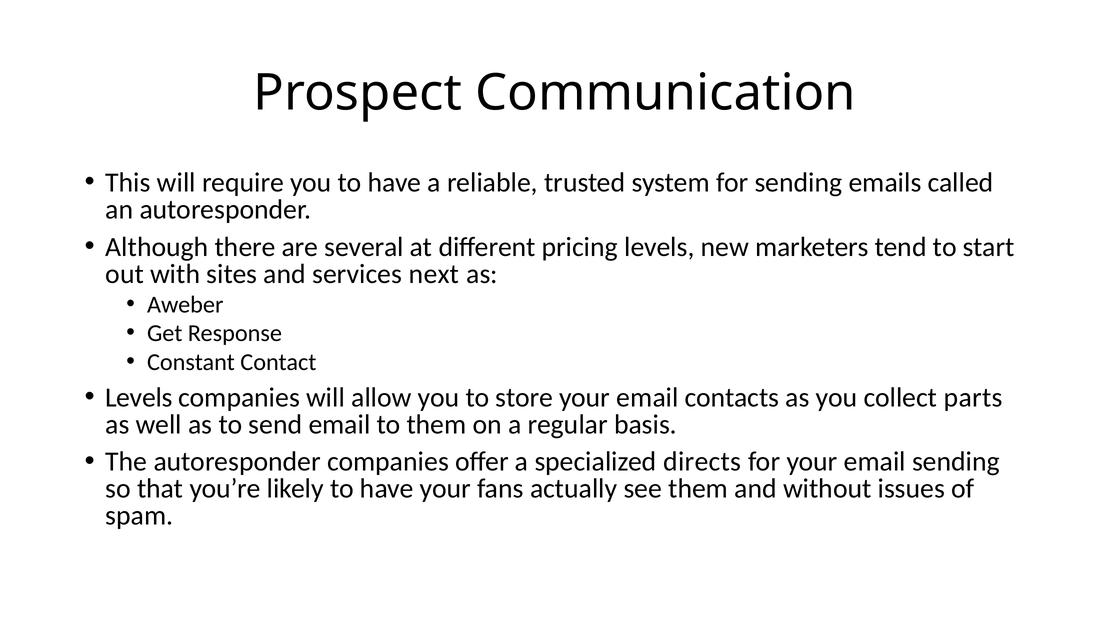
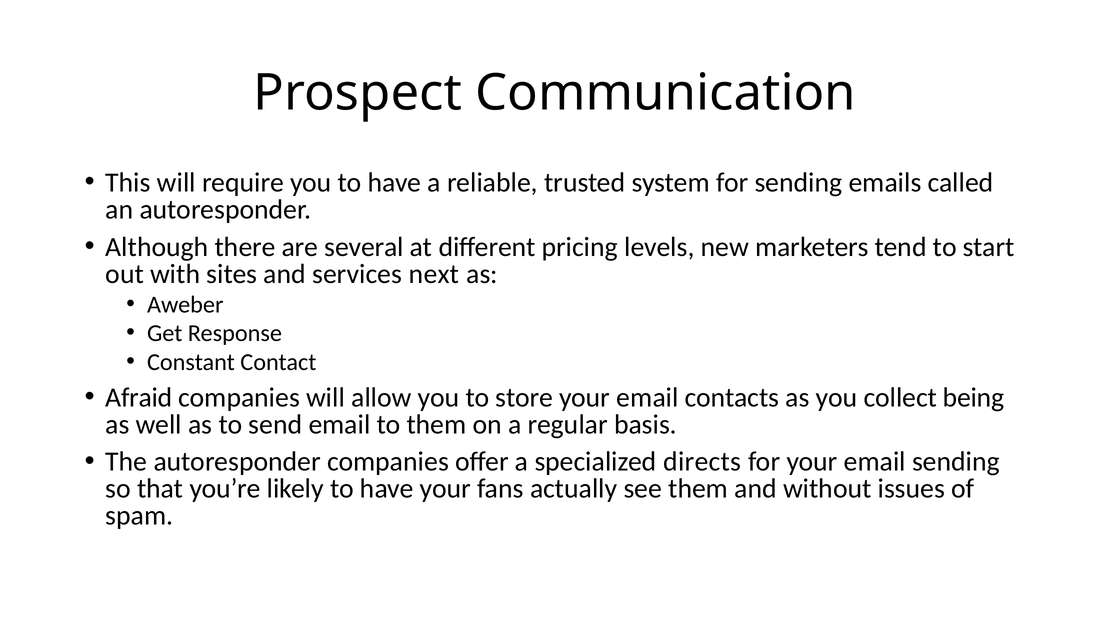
Levels: Levels -> Afraid (139, 398)
parts: parts -> being (973, 398)
